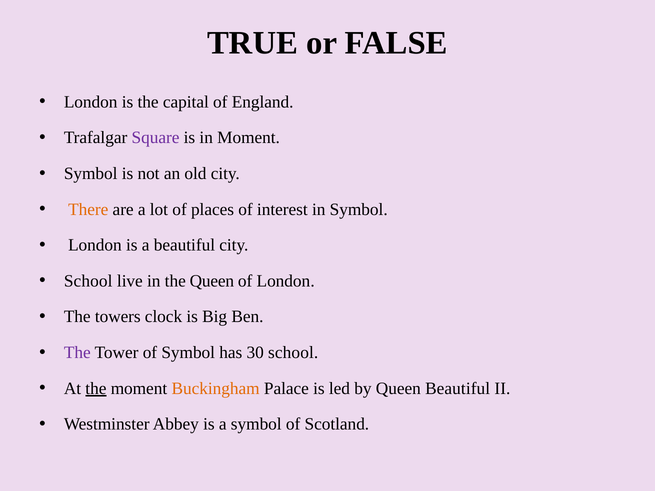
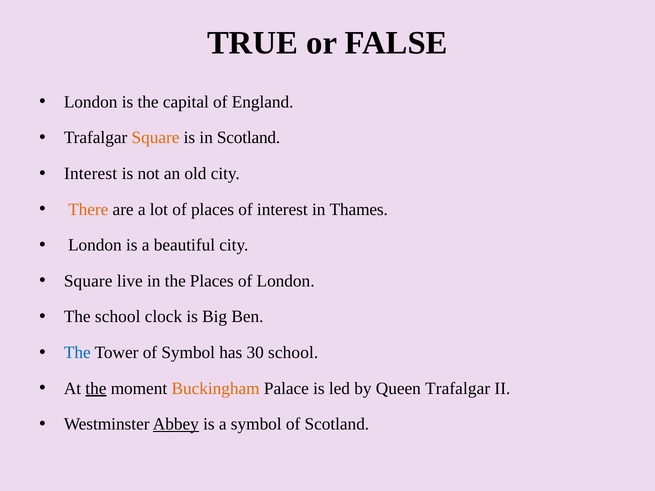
Square colour: purple -> orange (156, 138)
in Moment: Moment -> Scotland (249, 138)
Symbol: Symbol -> Interest (91, 174)
in Symbol: Symbol -> Thames (359, 209)
School: School -> Square (88, 281)
the Queen: Queen -> Places (212, 281)
The towers: towers -> school (118, 317)
The colour: purple -> blue (77, 353)
Queen Beautiful: Beautiful -> Trafalgar (458, 389)
Abbey underline: none -> present (176, 424)
